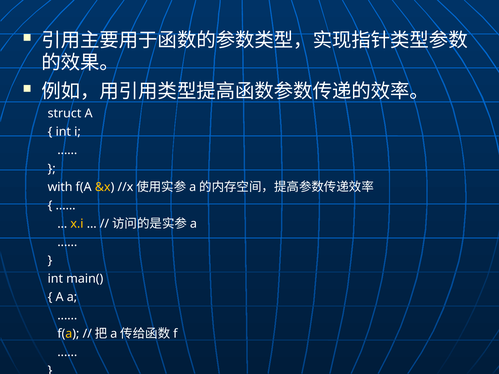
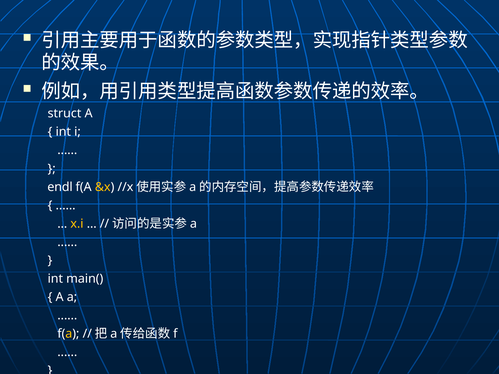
with: with -> endl (60, 187)
